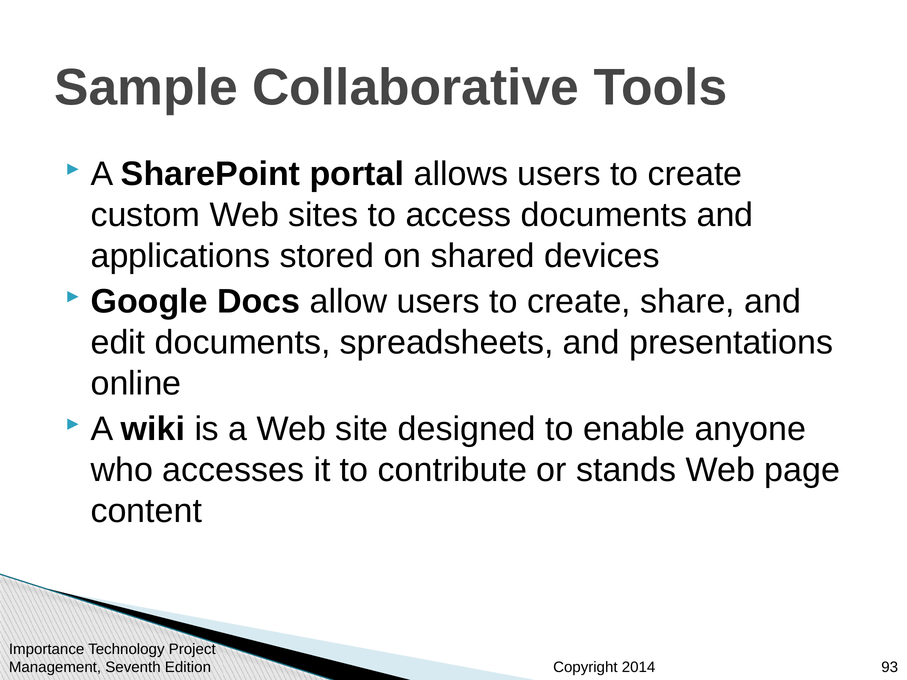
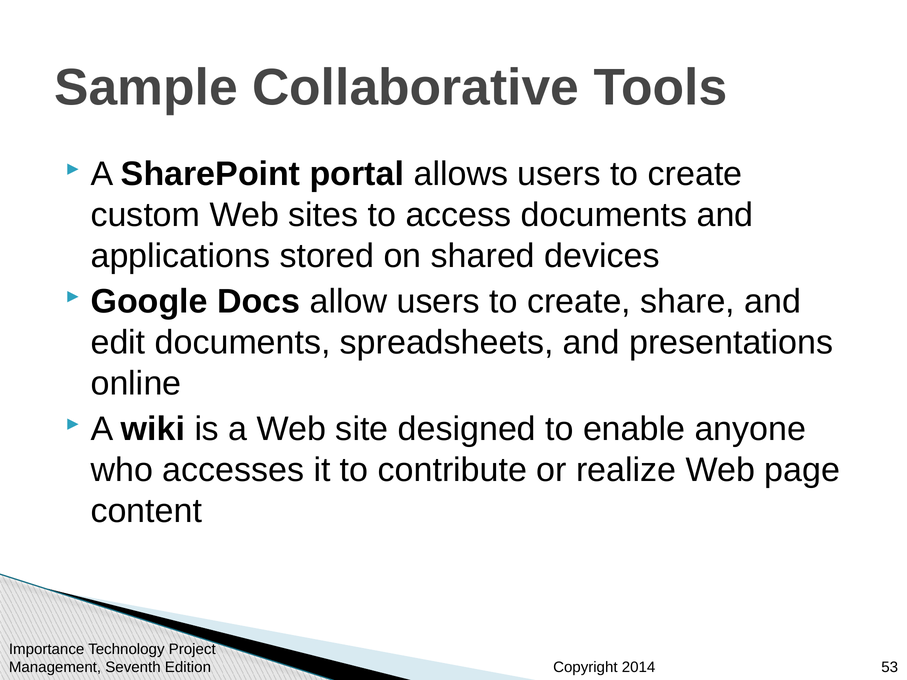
stands: stands -> realize (626, 470)
93: 93 -> 53 (890, 668)
